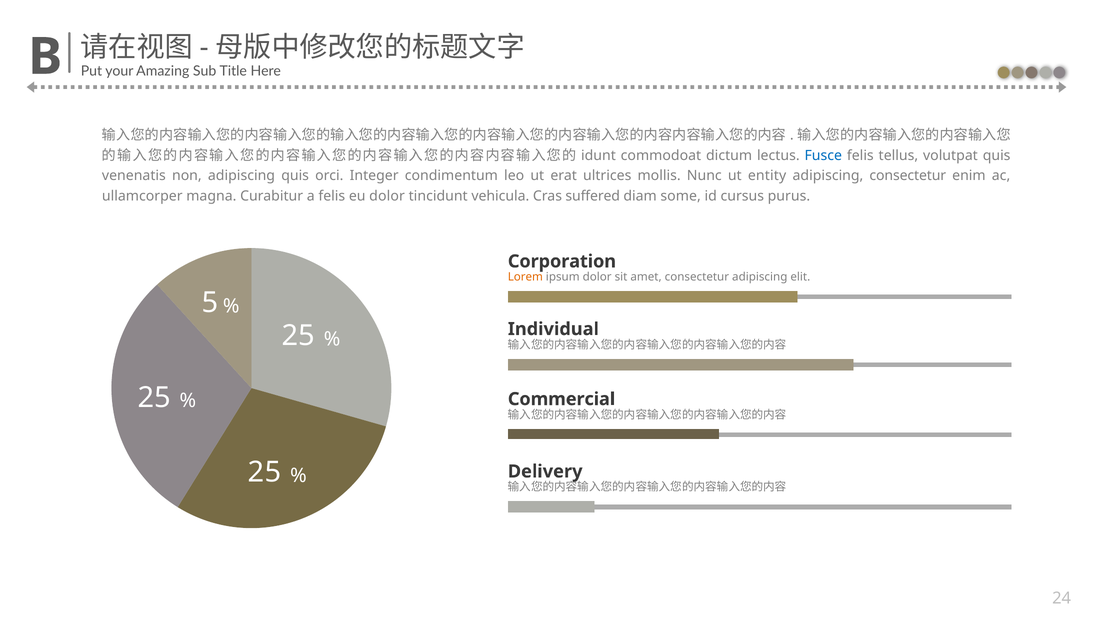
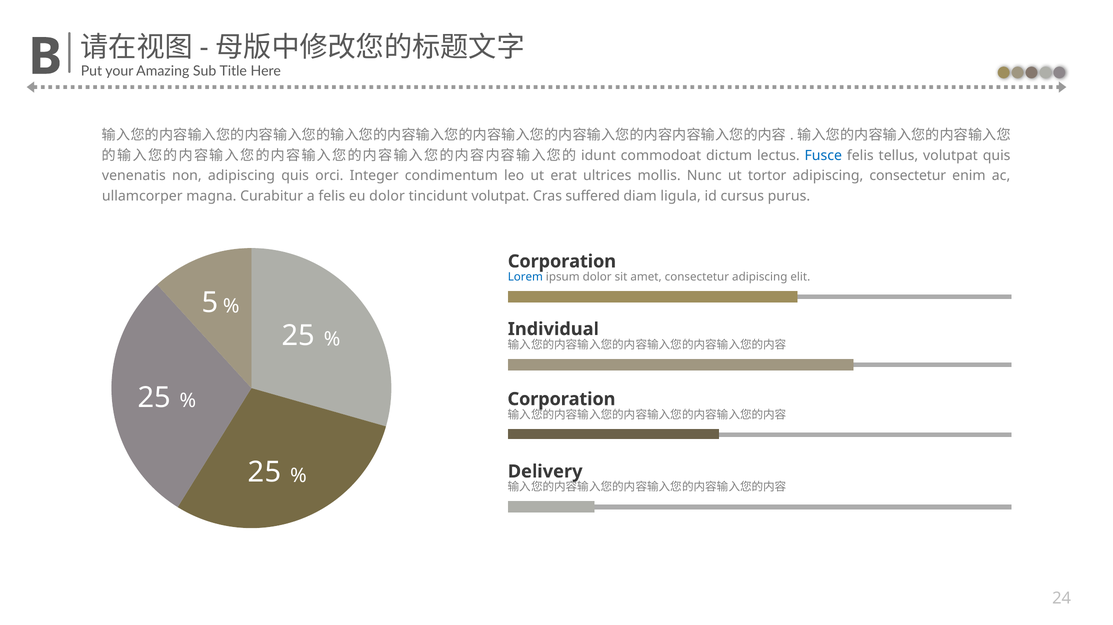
entity: entity -> tortor (767, 176)
tincidunt vehicula: vehicula -> volutpat (500, 196)
some: some -> ligula (681, 196)
Lorem colour: orange -> blue (525, 277)
Commercial: Commercial -> Corporation (561, 399)
